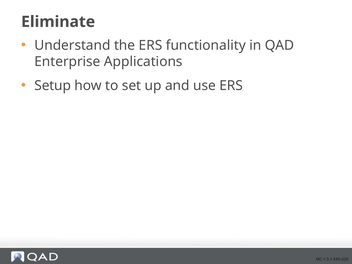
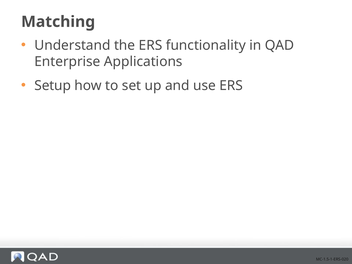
Eliminate: Eliminate -> Matching (58, 22)
